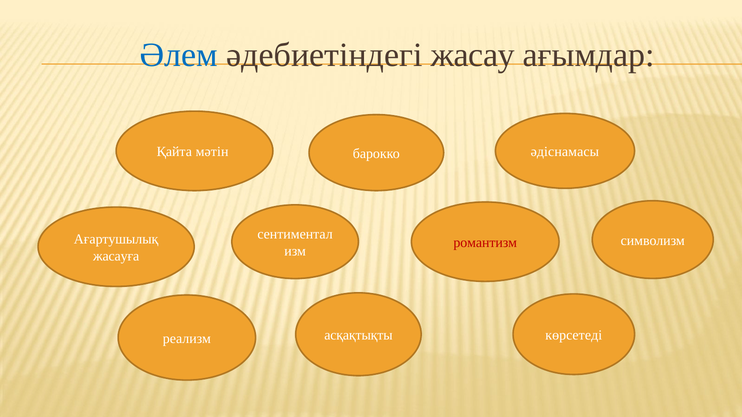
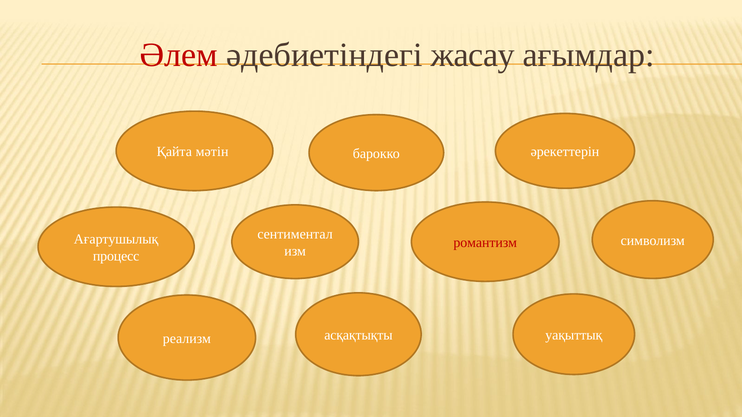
Әлем colour: blue -> red (179, 55)
әдіснамасы: әдіснамасы -> әрекеттерін (565, 152)
жасауға: жасауға -> процесс (116, 256)
көрсетеді: көрсетеді -> уақыттық (574, 335)
